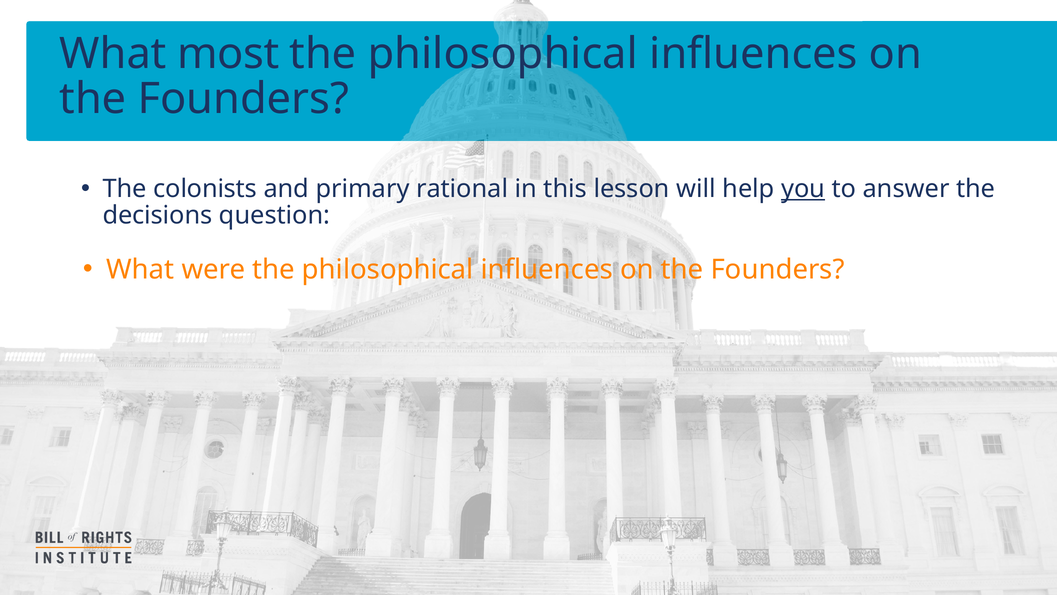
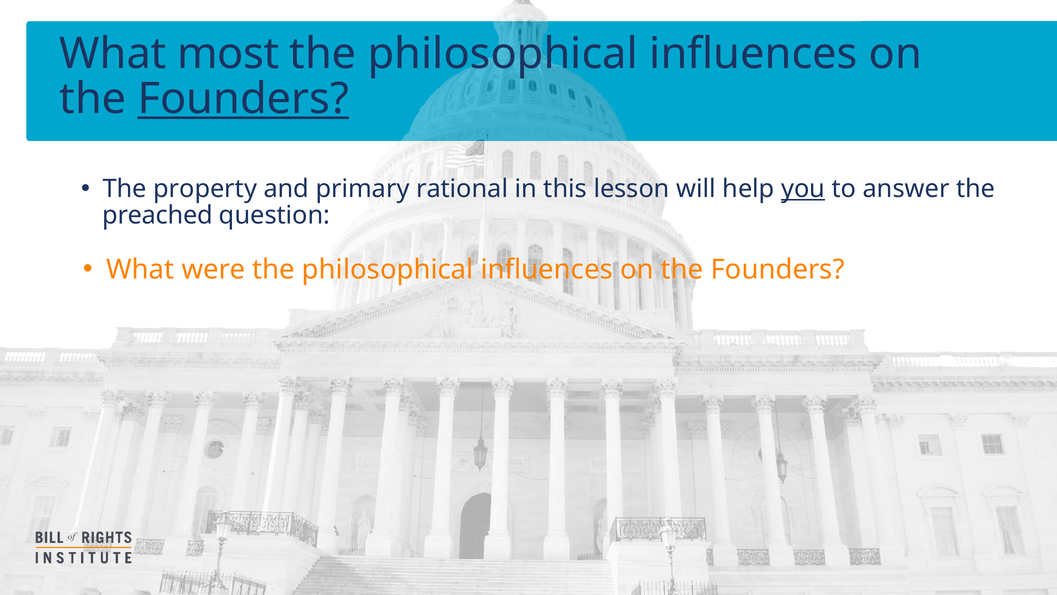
Founders underline: none -> present (243, 99)
colonists: colonists -> property (205, 189)
decisions: decisions -> preached (158, 215)
